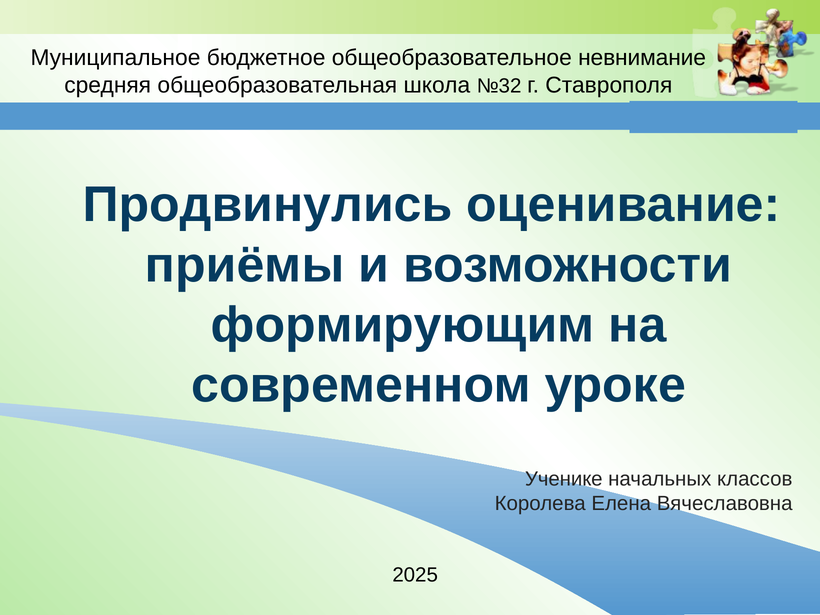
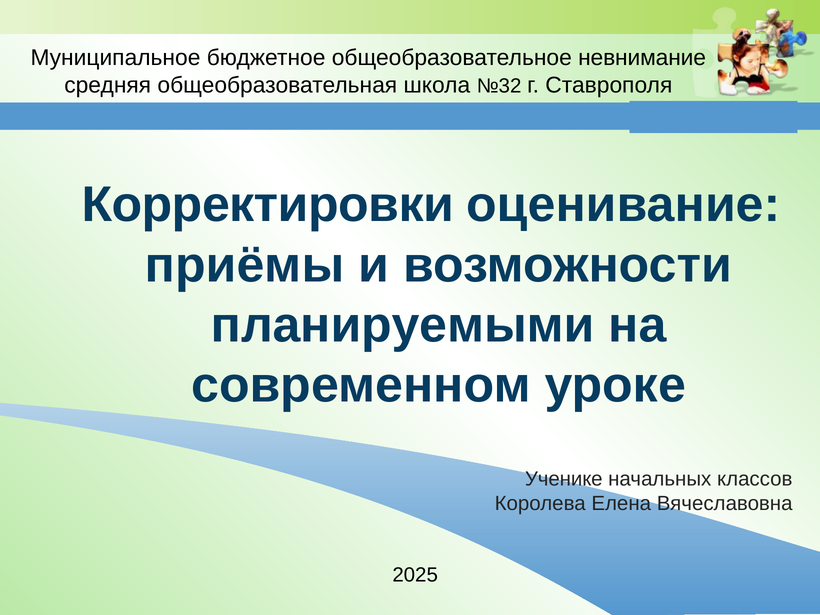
Продвинулись: Продвинулись -> Корректировки (268, 205)
формирующим: формирующим -> планируемыми (403, 325)
